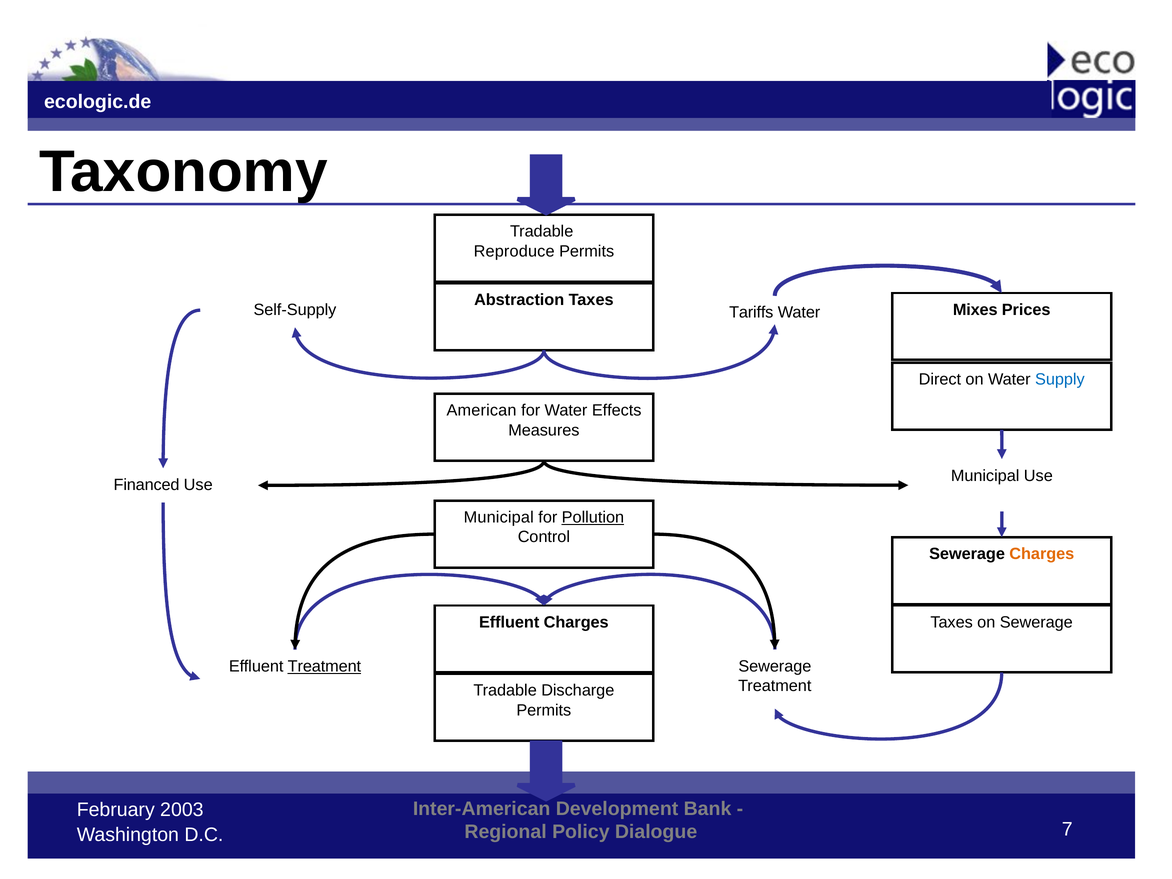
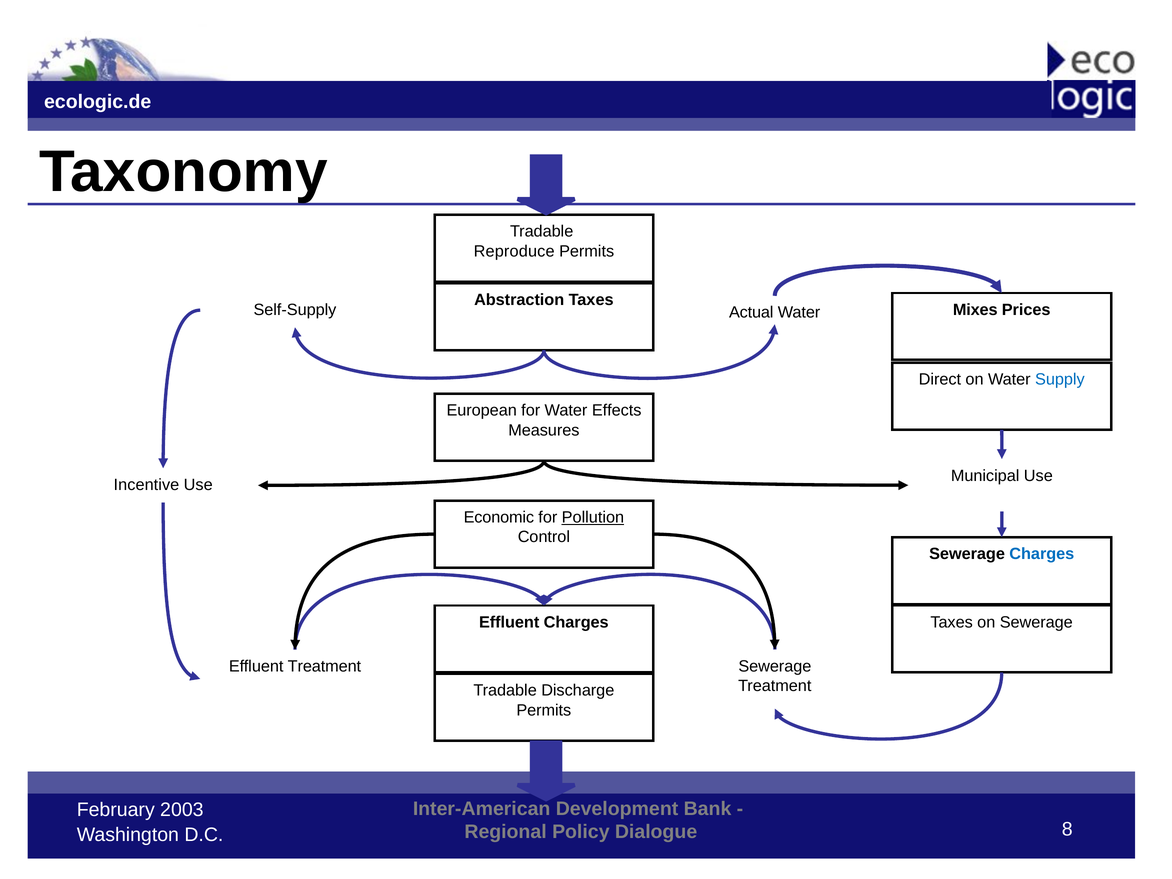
Tariffs: Tariffs -> Actual (751, 313)
American: American -> European (482, 411)
Financed: Financed -> Incentive (146, 485)
Municipal: Municipal -> Economic (499, 517)
Charges colour: orange -> blue (1042, 554)
Treatment underline: present -> none (324, 666)
7: 7 -> 8 (1067, 830)
